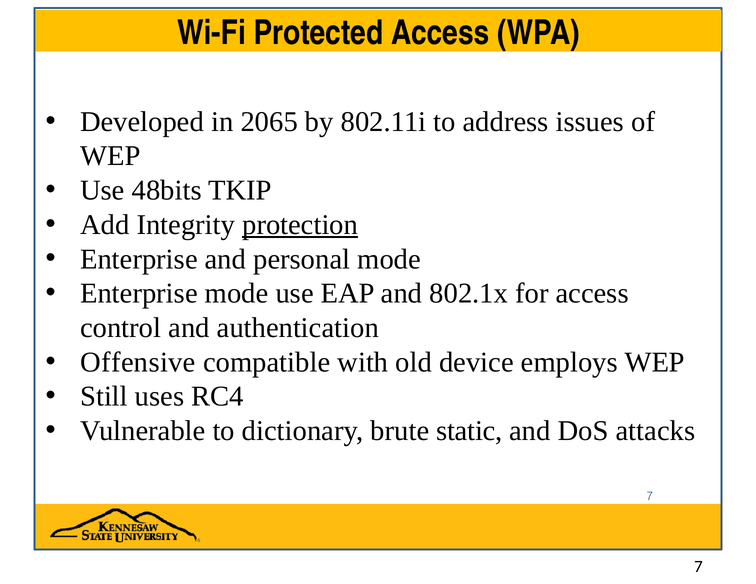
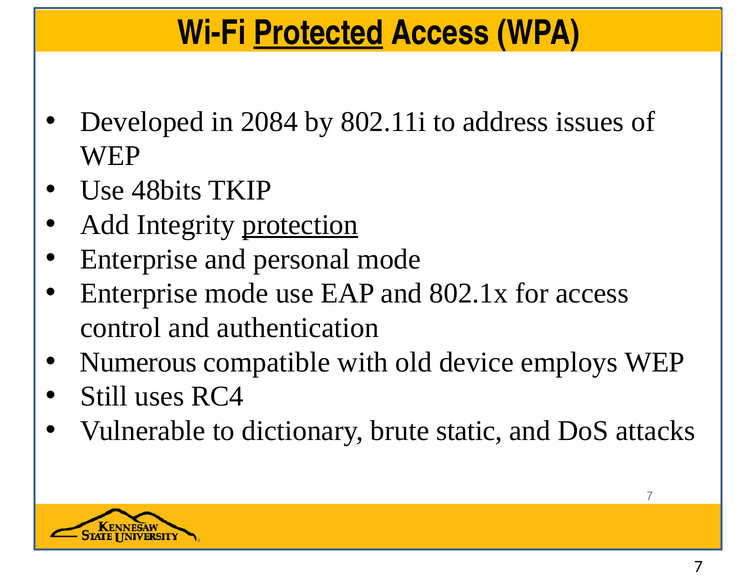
Protected underline: none -> present (318, 33)
2065: 2065 -> 2084 (269, 122)
Offensive: Offensive -> Numerous (138, 362)
